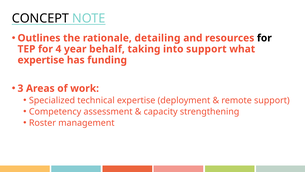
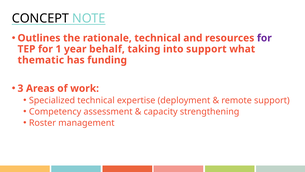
rationale detailing: detailing -> technical (158, 38)
for colour: black -> purple (264, 38)
4: 4 -> 1 (58, 49)
expertise: expertise -> thematic (41, 60)
